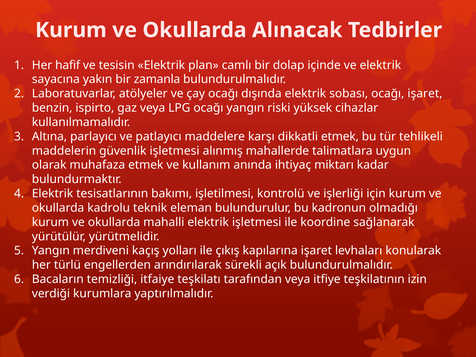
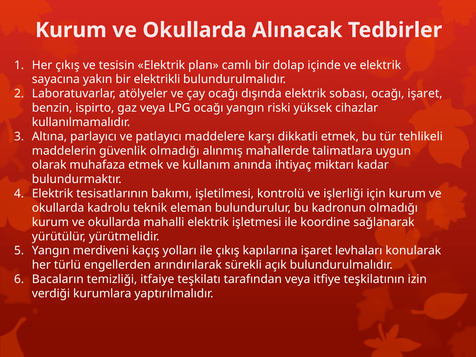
Her hafif: hafif -> çıkış (68, 65)
zamanla: zamanla -> elektrikli (157, 79)
güvenlik işletmesi: işletmesi -> olmadığı (175, 151)
